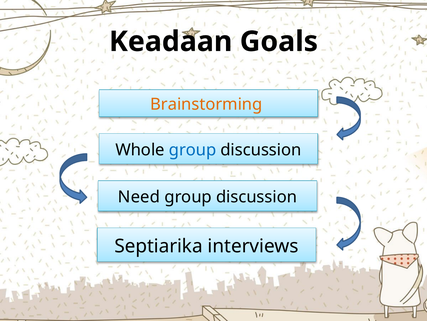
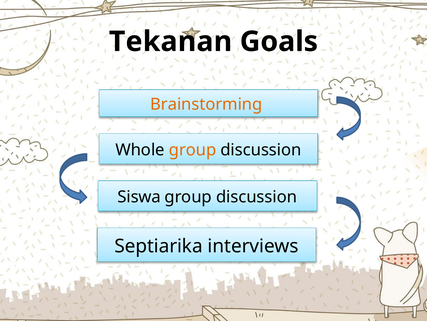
Keadaan: Keadaan -> Tekanan (171, 41)
group colour: blue -> orange (193, 149)
Need: Need -> Siswa (139, 197)
